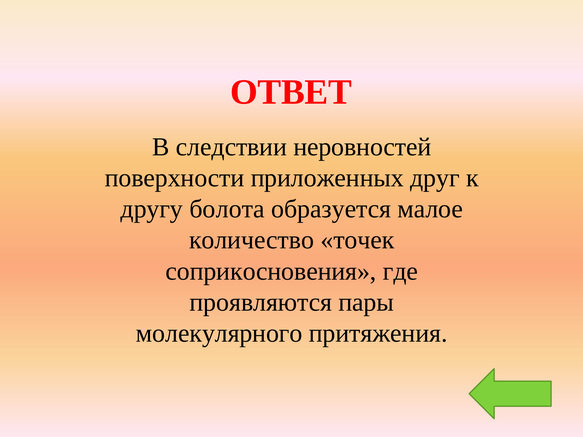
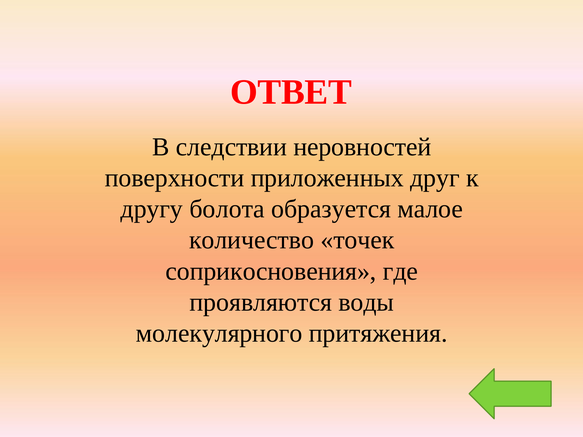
пары: пары -> воды (366, 302)
